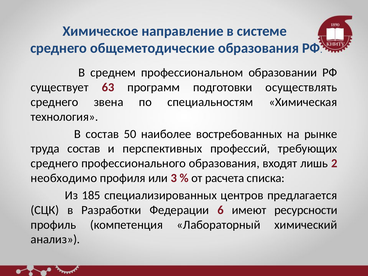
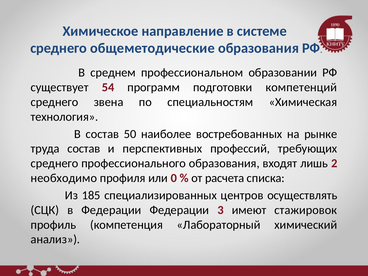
63: 63 -> 54 (108, 87)
осуществлять: осуществлять -> компетенций (301, 87)
3: 3 -> 0 (174, 178)
предлагается: предлагается -> осуществлять (302, 195)
в Разработки: Разработки -> Федерации (111, 210)
6: 6 -> 3 (220, 210)
ресурсности: ресурсности -> стажировок (306, 210)
